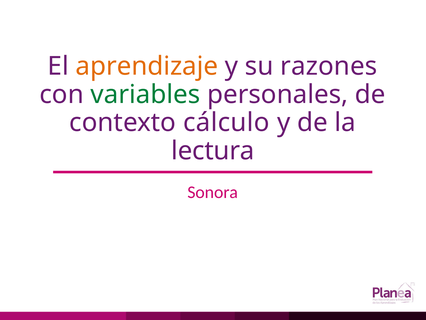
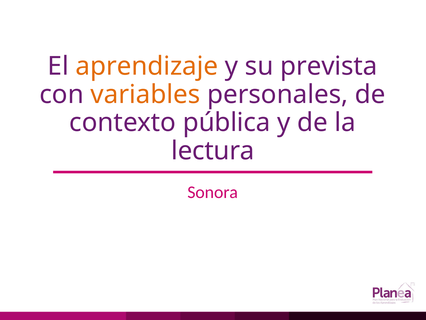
razones: razones -> prevista (329, 66)
variables colour: green -> orange (145, 94)
cálculo: cálculo -> pública (227, 122)
